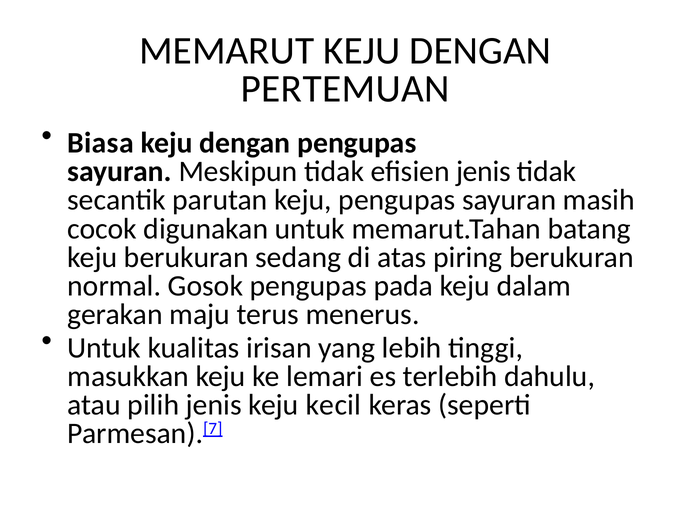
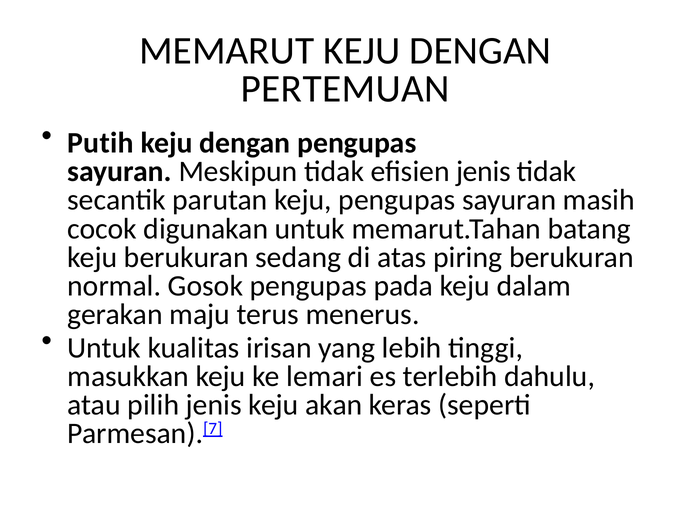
Biasa: Biasa -> Putih (101, 143)
kecil: kecil -> akan (334, 405)
